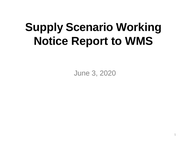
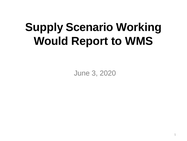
Notice: Notice -> Would (51, 41)
